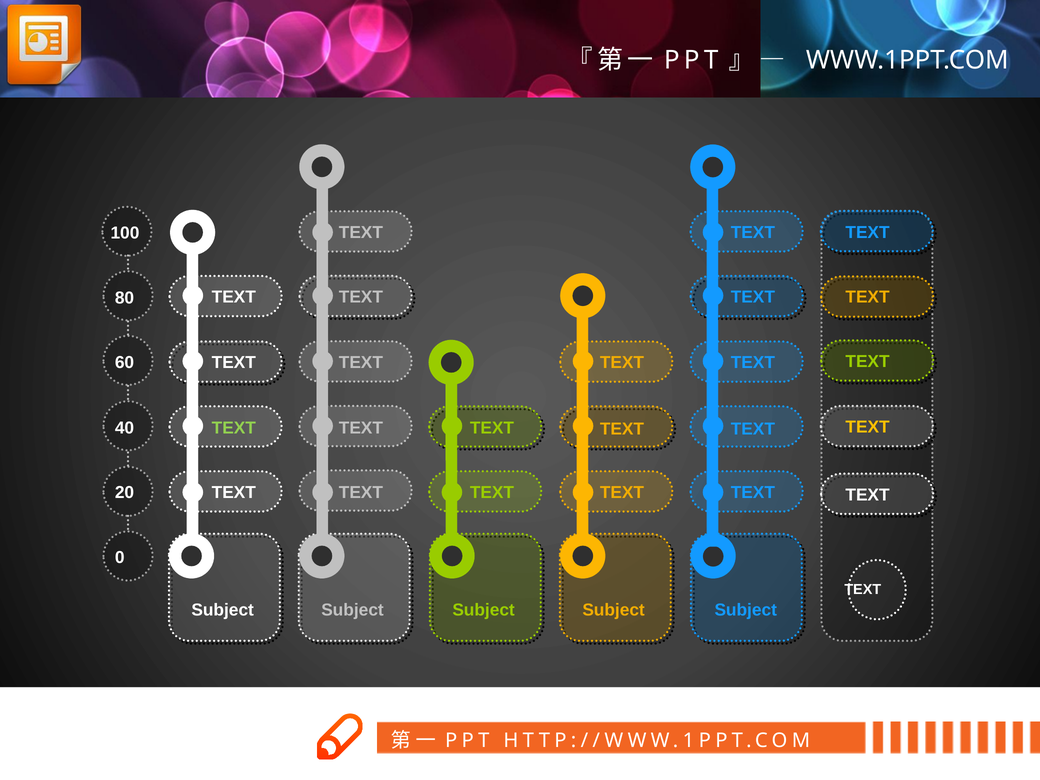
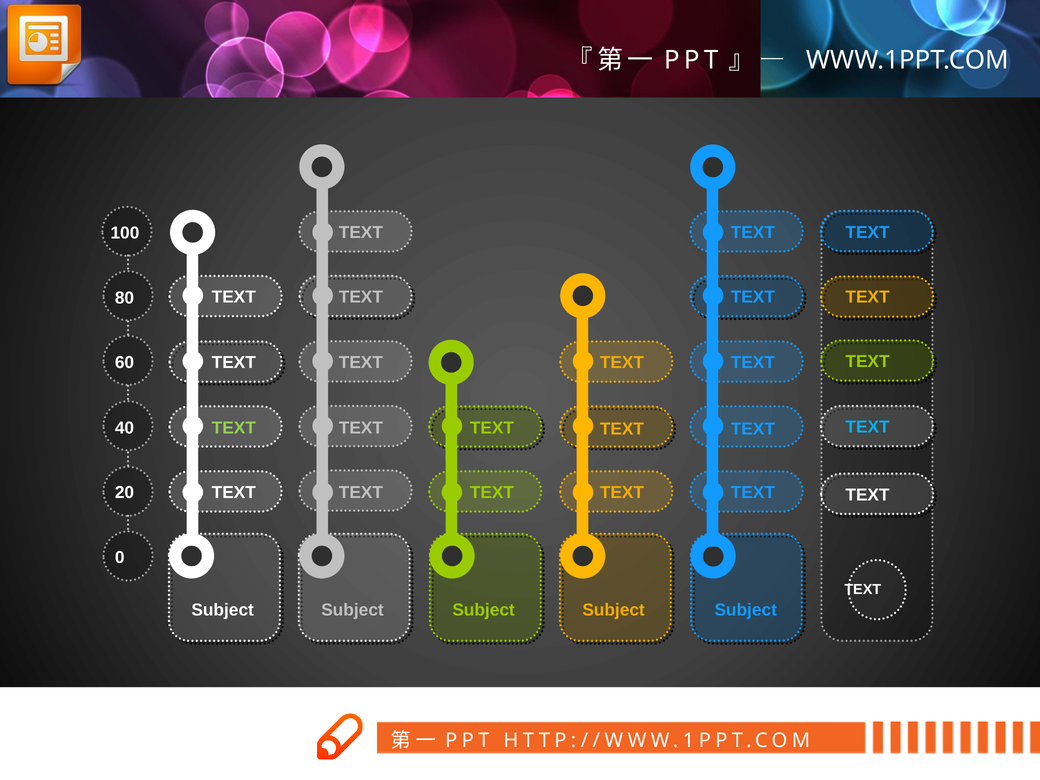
TEXT colour: yellow -> light blue (868, 427)
